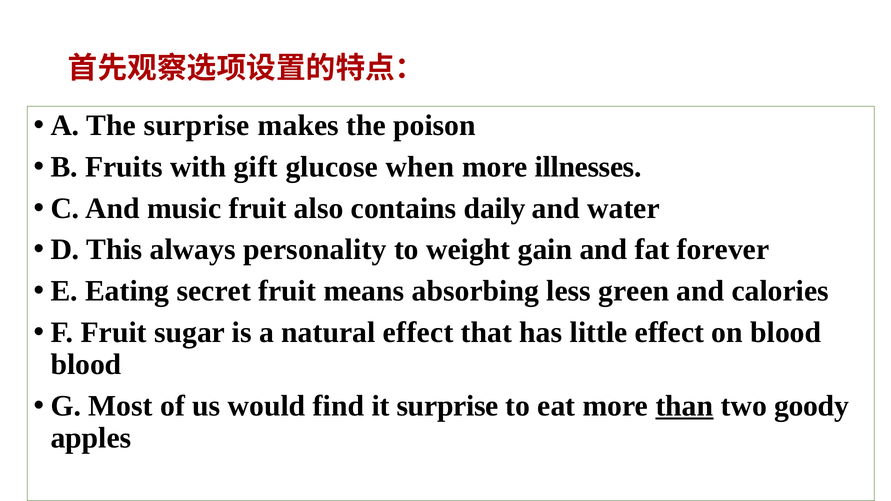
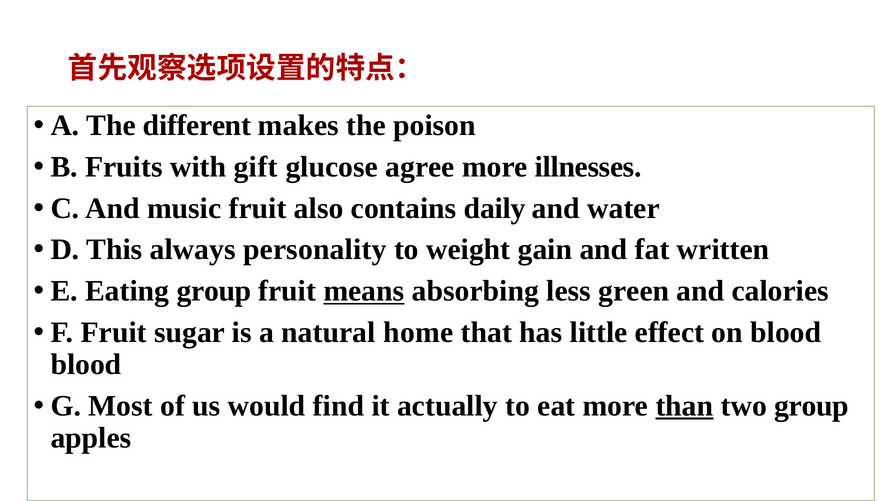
The surprise: surprise -> different (197, 126)
when: when -> agree (420, 167)
forever: forever -> written (723, 250)
Eating secret: secret -> group (214, 291)
means underline: none -> present (364, 291)
natural effect: effect -> home (418, 333)
it surprise: surprise -> actually (447, 406)
two goody: goody -> group (812, 406)
